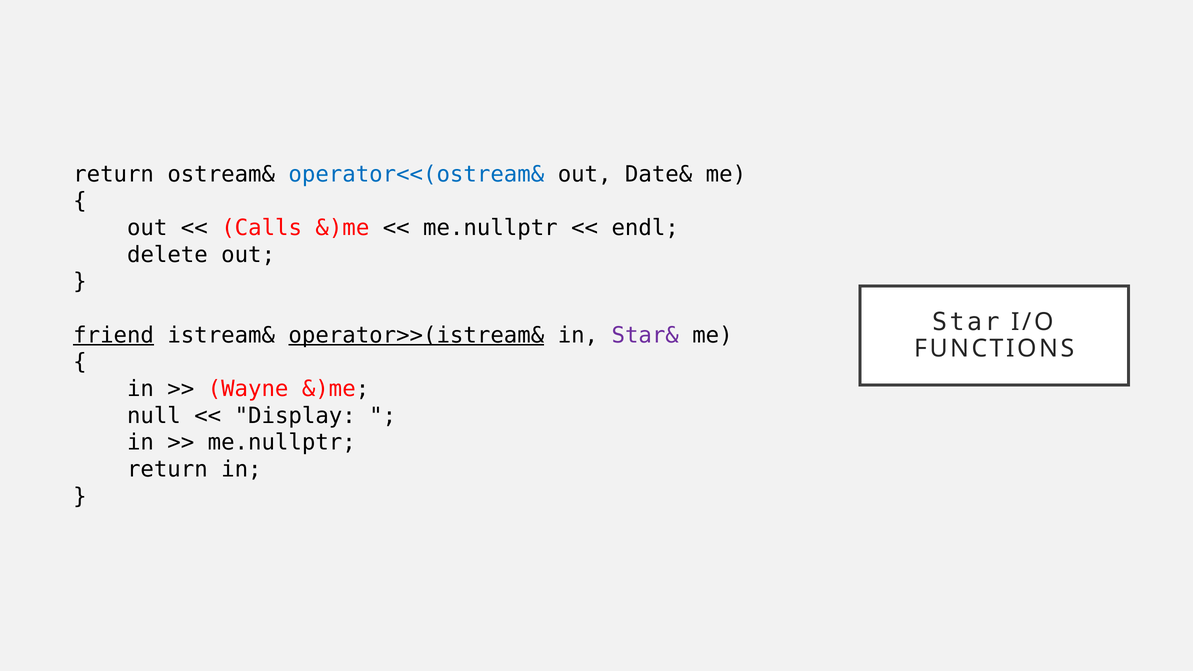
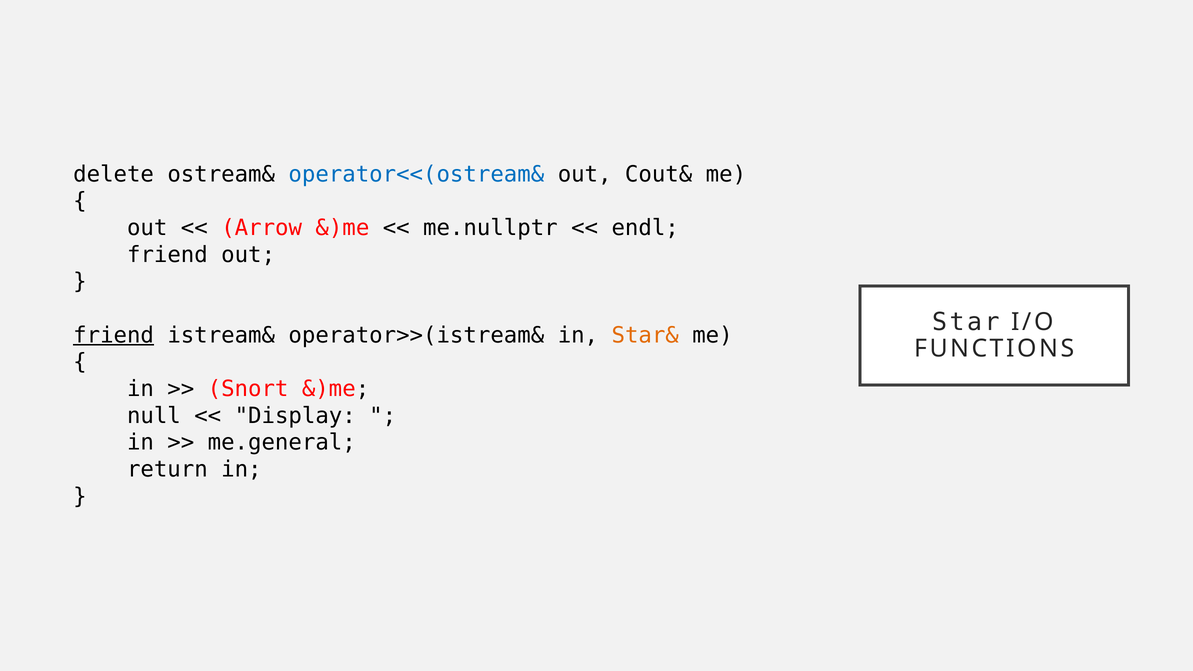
return: return -> delete (114, 174)
Date&: Date& -> Cout& (659, 174)
Calls: Calls -> Arrow (262, 228)
delete: delete -> friend (167, 255)
operator>>(istream& underline: present -> none (416, 335)
Star& colour: purple -> orange (645, 335)
Wayne: Wayne -> Snort (248, 389)
me.nullptr: me.nullptr -> me.general (282, 443)
